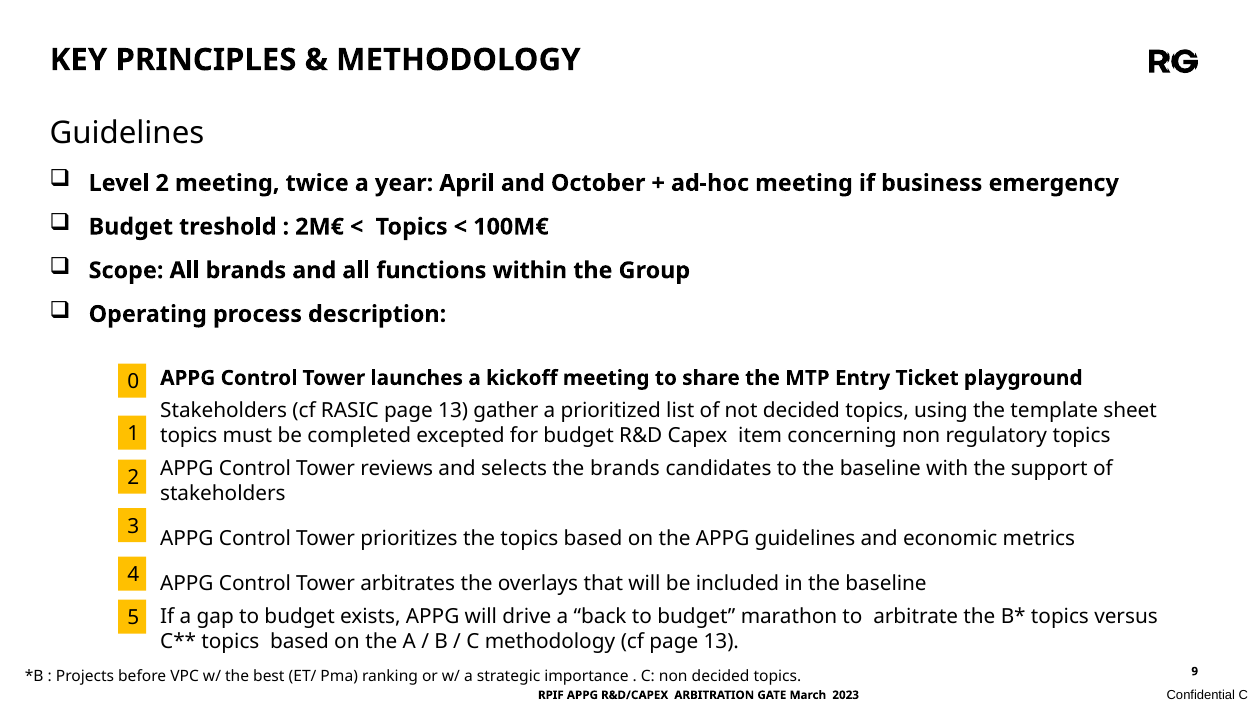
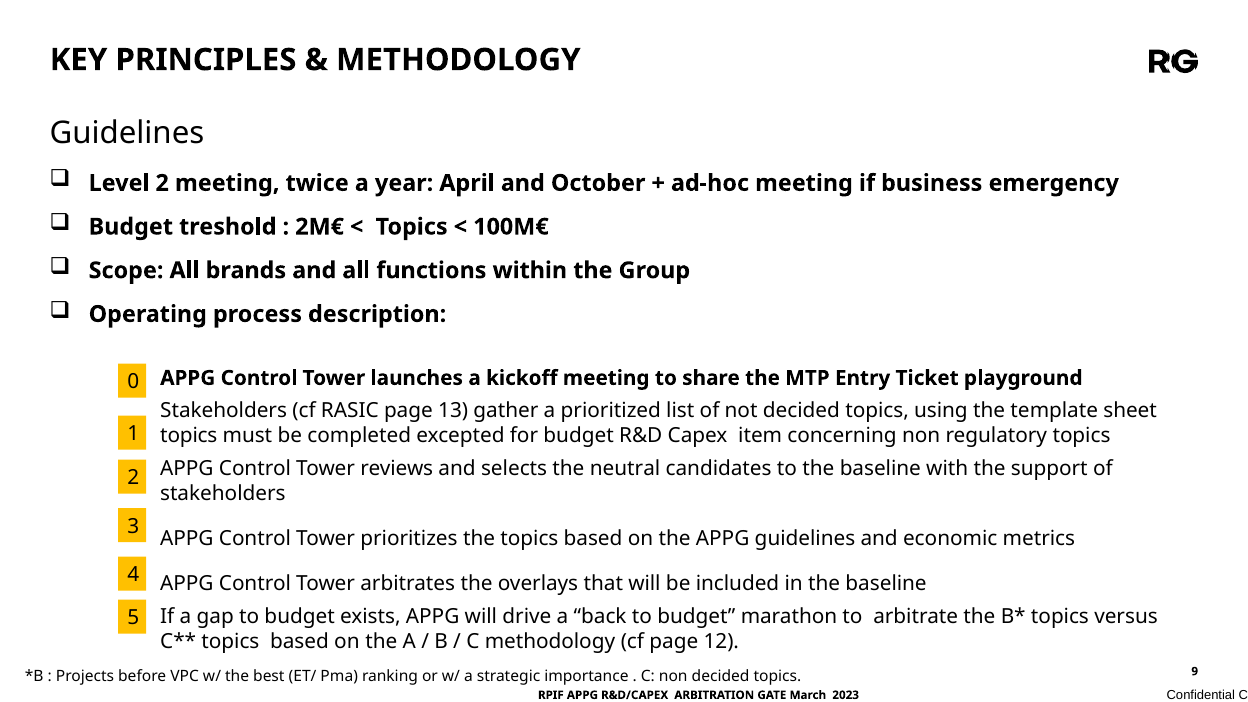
the brands: brands -> neutral (625, 468)
cf page 13: 13 -> 12 (721, 642)
